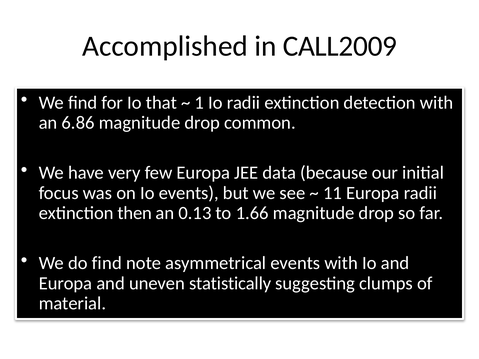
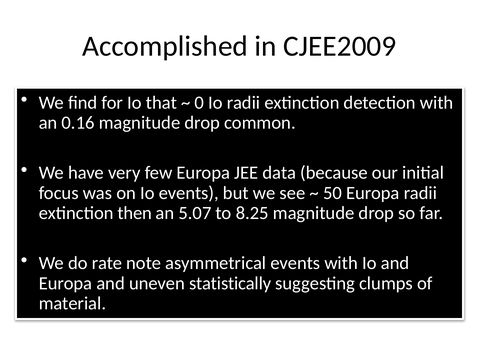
CALL2009: CALL2009 -> CJEE2009 (340, 46)
1: 1 -> 0 (199, 103)
6.86: 6.86 -> 0.16 (78, 123)
11: 11 -> 50 (332, 193)
0.13: 0.13 -> 5.07 (195, 213)
1.66: 1.66 -> 8.25 (252, 213)
do find: find -> rate (107, 263)
